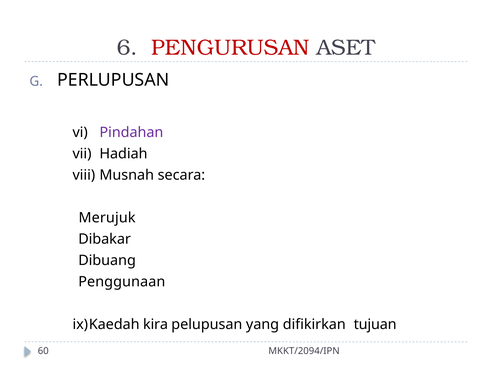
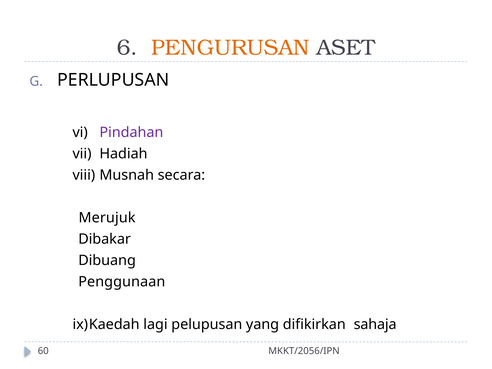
PENGURUSAN colour: red -> orange (230, 47)
kira: kira -> lagi (155, 325)
tujuan: tujuan -> sahaja (375, 325)
MKKT/2094/IPN: MKKT/2094/IPN -> MKKT/2056/IPN (304, 351)
